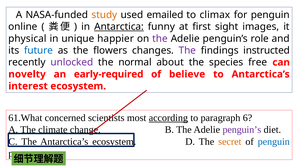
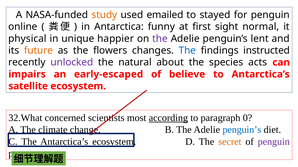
climax: climax -> stayed (215, 15)
Antarctica underline: present -> none (119, 27)
images: images -> normal (261, 27)
role: role -> lent (260, 39)
future colour: blue -> orange (39, 51)
The colour: purple -> blue (187, 51)
normal: normal -> natural (135, 63)
free: free -> acts (258, 63)
novelty: novelty -> impairs (27, 74)
early-required: early-required -> early-escaped (109, 74)
interest: interest -> satellite (28, 86)
61.What: 61.What -> 32.What (25, 118)
6: 6 -> 0 (247, 118)
penguin’s colour: purple -> blue (242, 130)
penguin colour: blue -> purple (274, 142)
